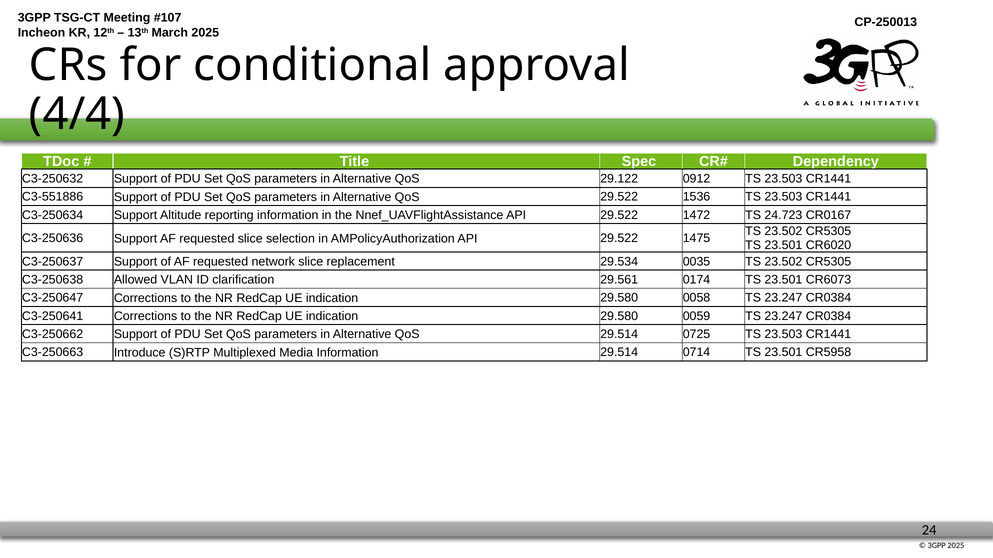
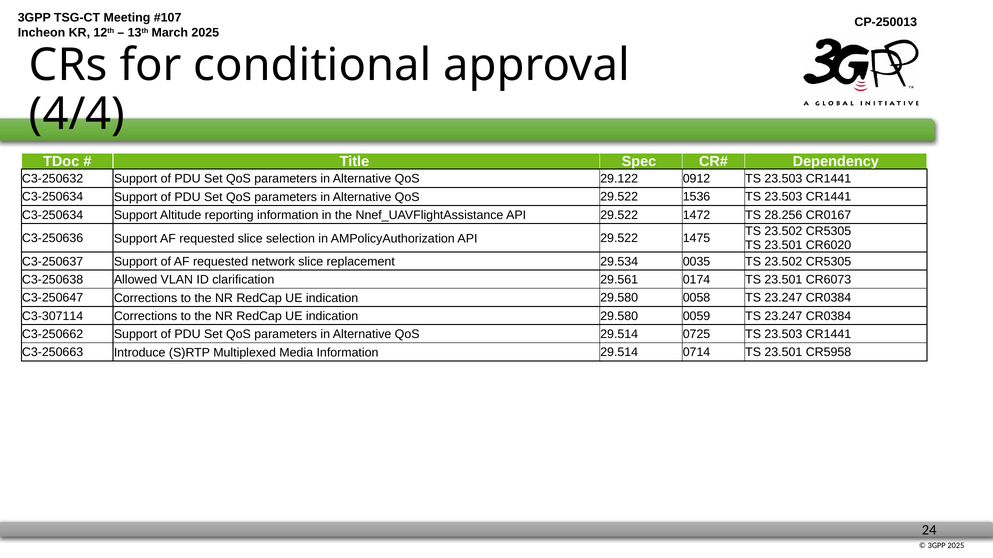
C3-551886: C3-551886 -> C3-250634 (53, 197)
24.723: 24.723 -> 28.256 (783, 215)
C3-250641: C3-250641 -> C3-307114 (53, 316)
